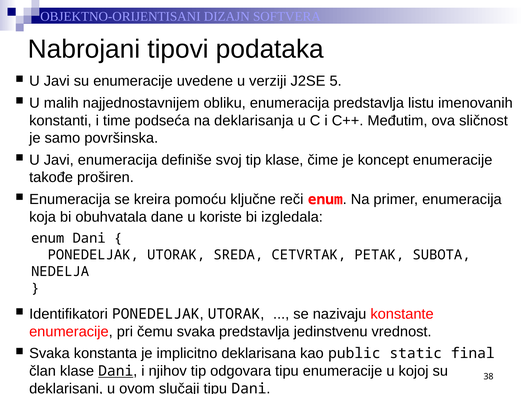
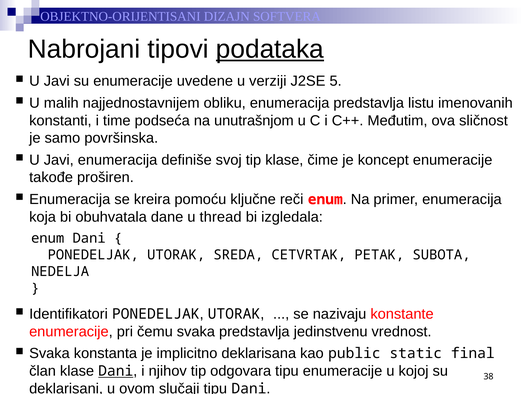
podataka underline: none -> present (270, 49)
deklarisanja: deklarisanja -> unutrašnjom (254, 120)
koriste: koriste -> thread (221, 217)
